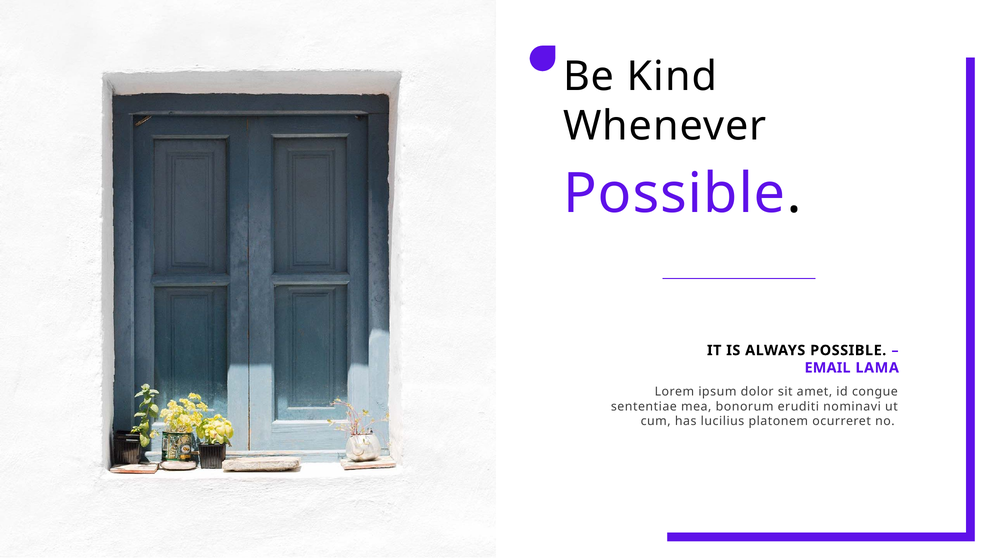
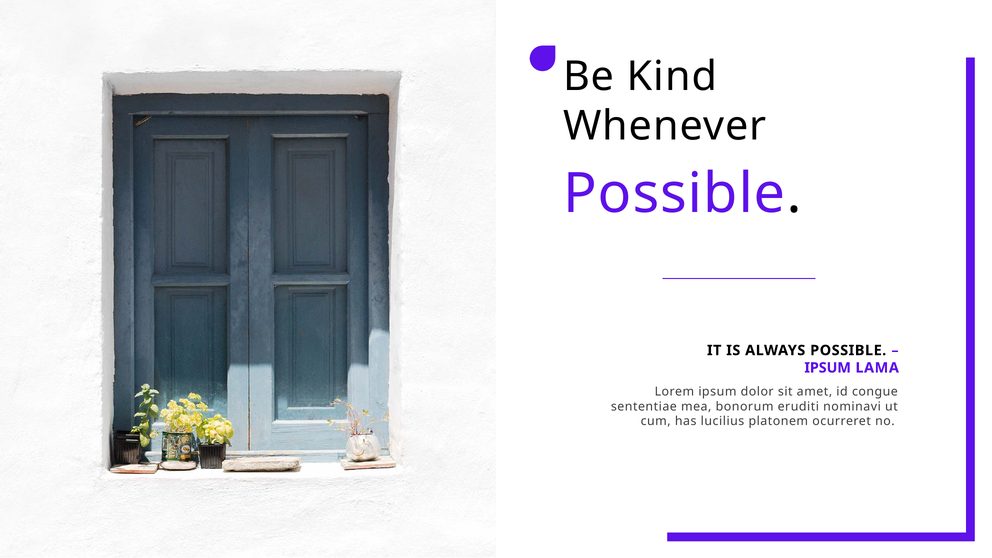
EMAIL: EMAIL -> IPSUM (828, 368)
